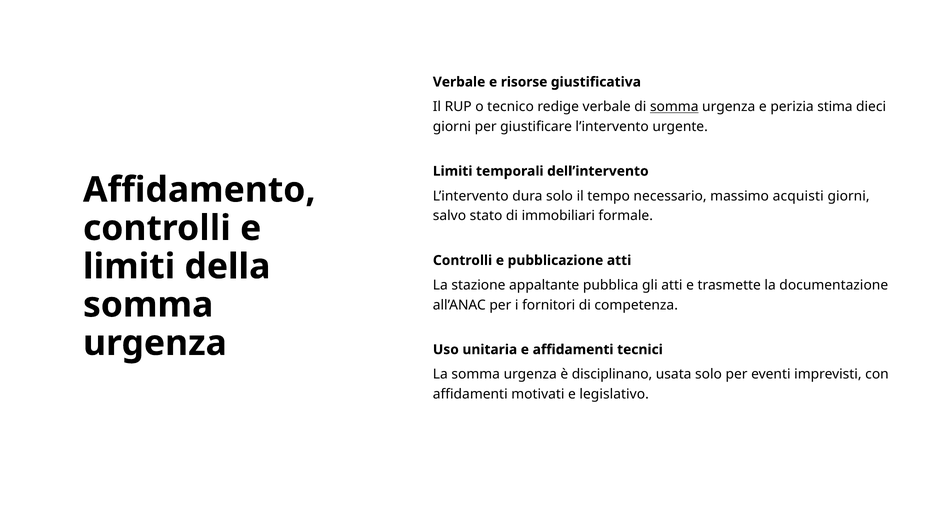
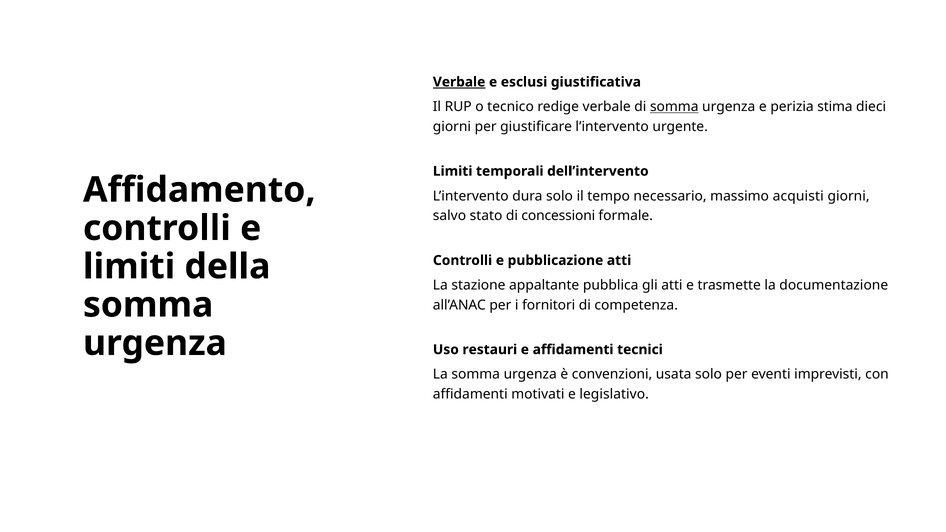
Verbale underline: none -> present (459, 82)
risorse: risorse -> esclusi (524, 82)
immobiliari: immobiliari -> concessioni (558, 216)
unitaria: unitaria -> restauri (490, 350)
disciplinano: disciplinano -> convenzioni (612, 374)
